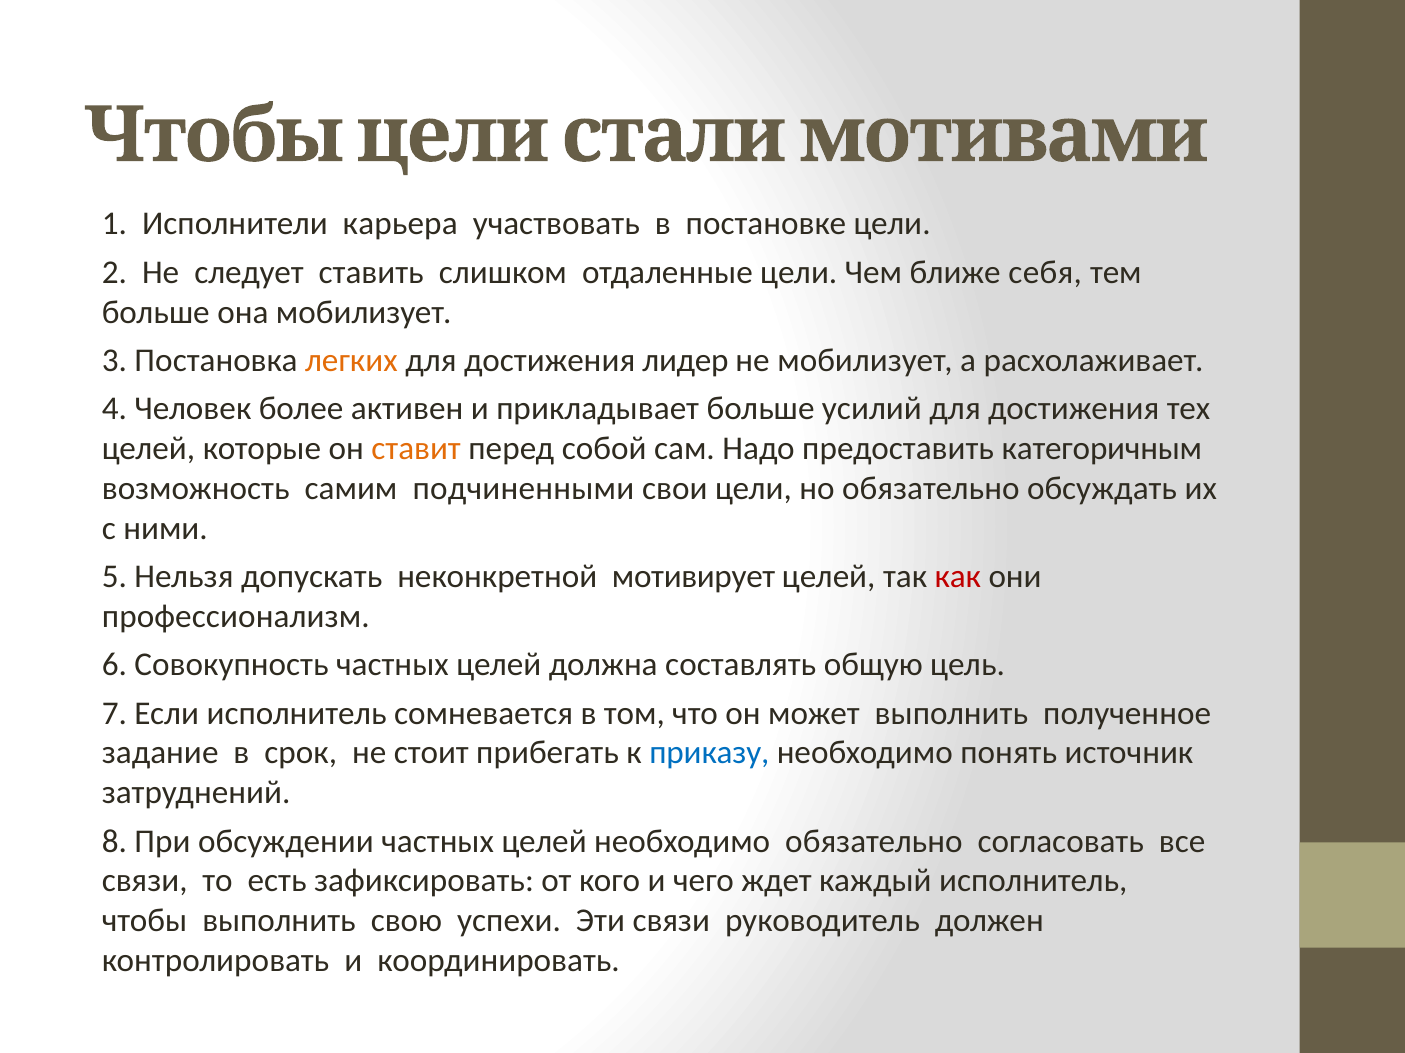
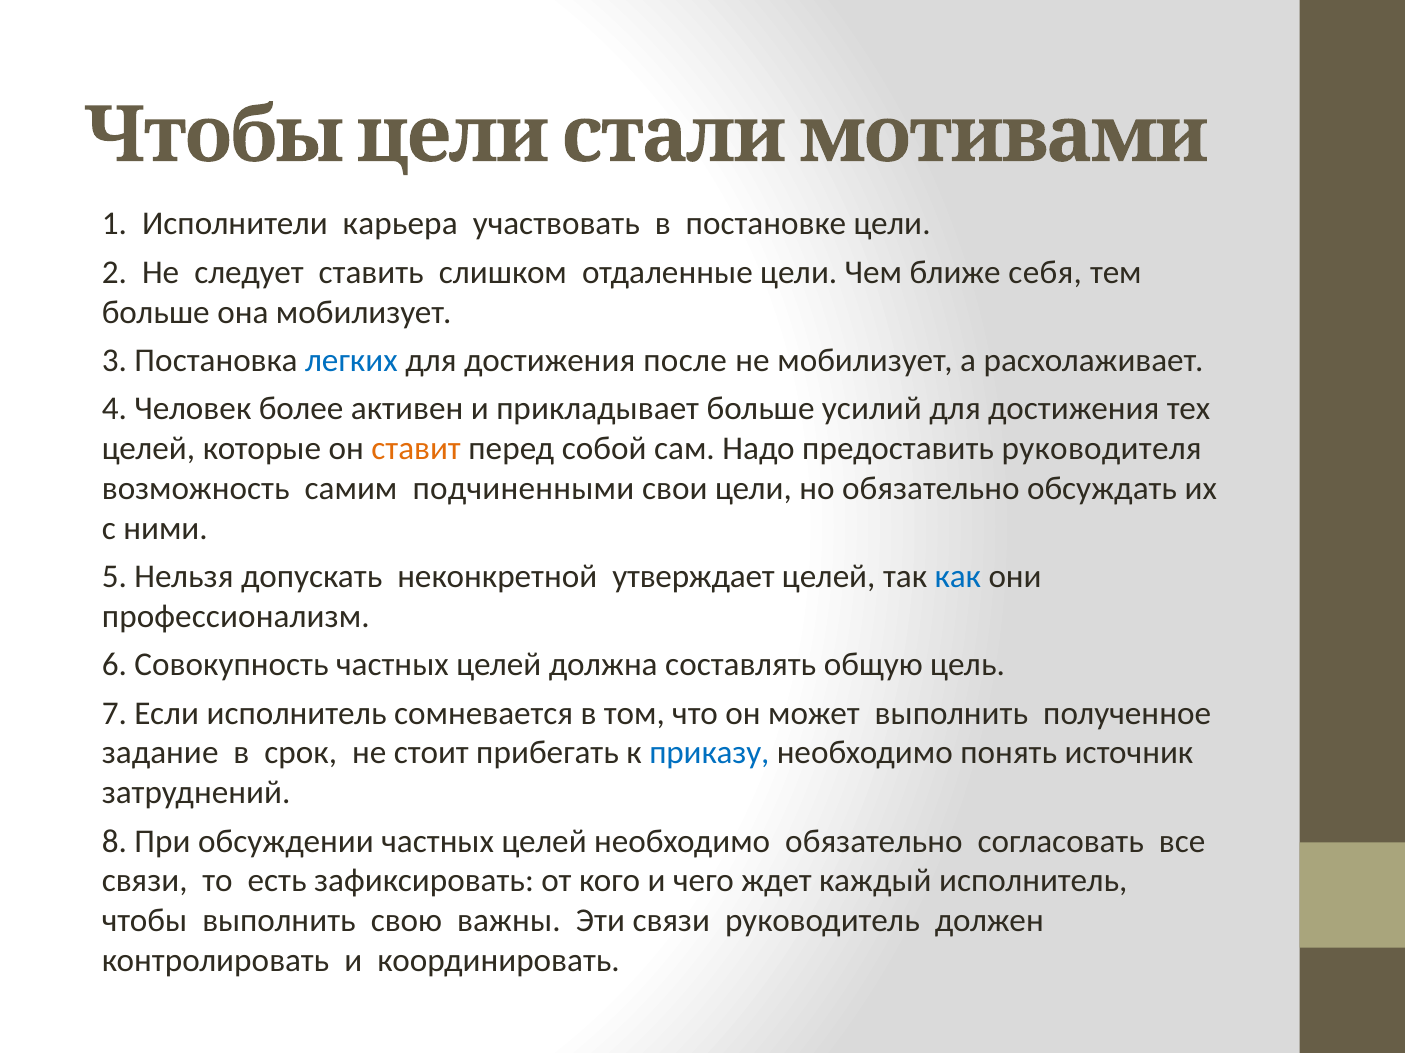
легких colour: orange -> blue (351, 361)
лидер: лидер -> после (685, 361)
категоричным: категоричным -> руководителя (1102, 449)
мотивирует: мотивирует -> утверждает (694, 577)
как colour: red -> blue (958, 577)
успехи: успехи -> важны (509, 921)
